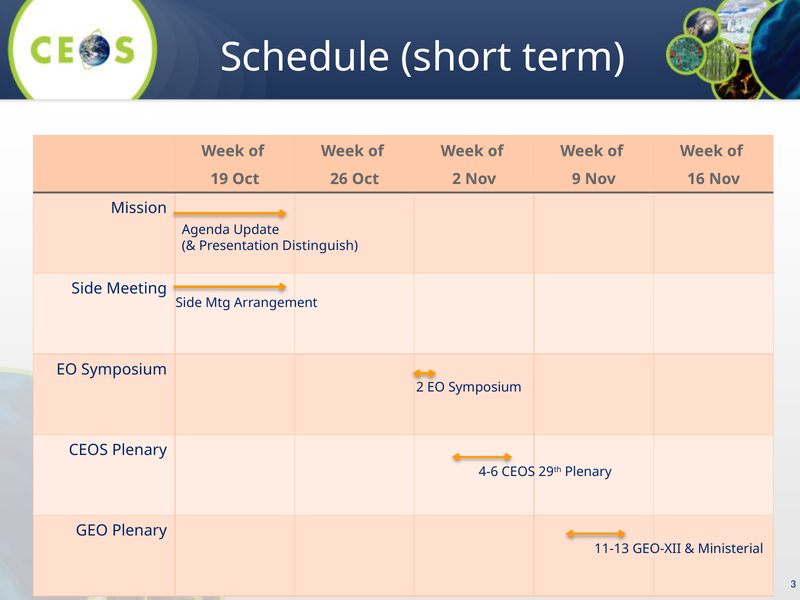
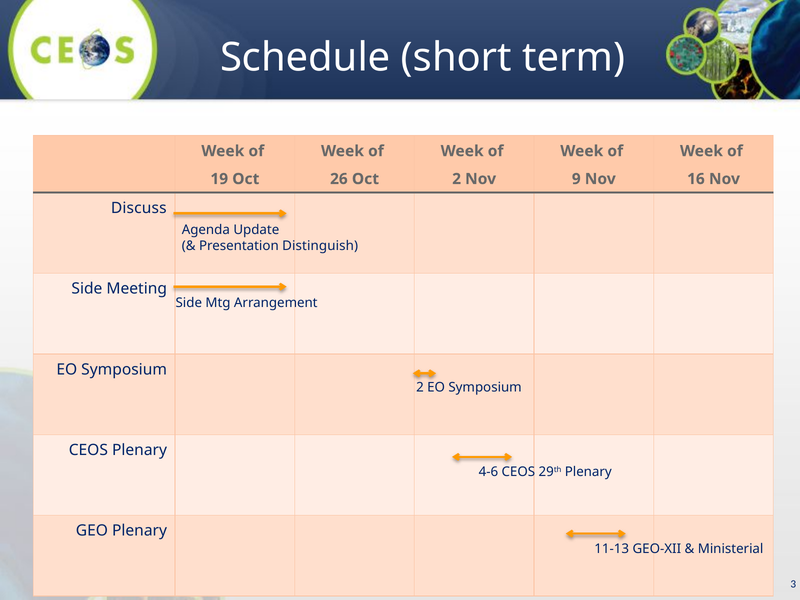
Mission: Mission -> Discuss (139, 208)
